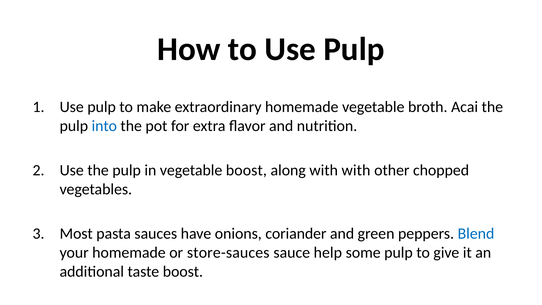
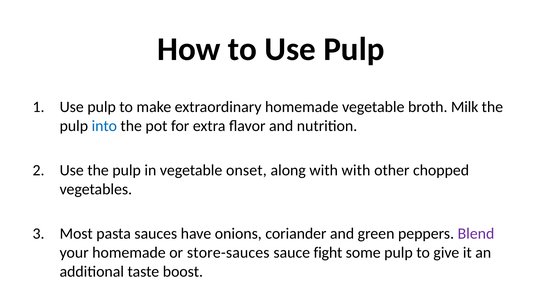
Acai: Acai -> Milk (465, 107)
vegetable boost: boost -> onset (246, 170)
Blend colour: blue -> purple (476, 233)
help: help -> fight (328, 252)
